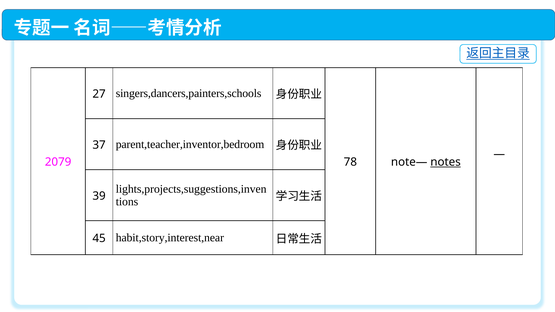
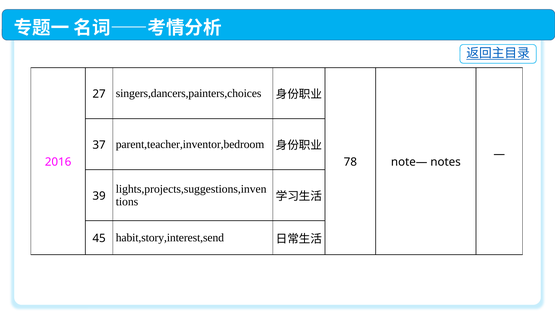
singers,dancers,painters,schools: singers,dancers,painters,schools -> singers,dancers,painters,choices (189, 93)
2079: 2079 -> 2016 (58, 162)
notes underline: present -> none (446, 162)
habit,story,interest,near: habit,story,interest,near -> habit,story,interest,send (170, 238)
